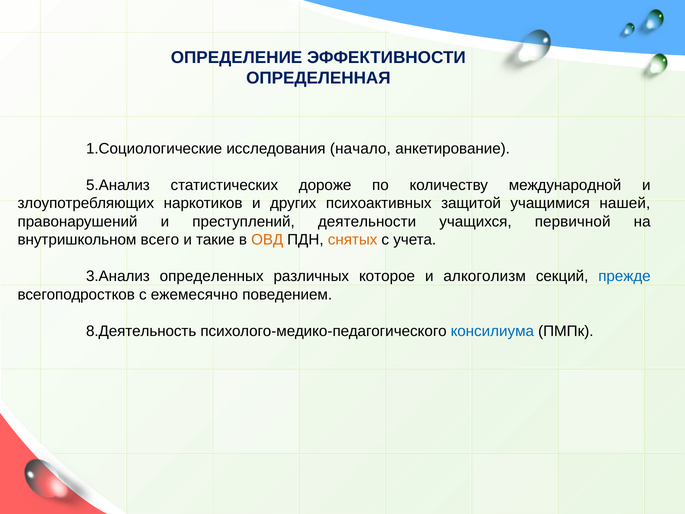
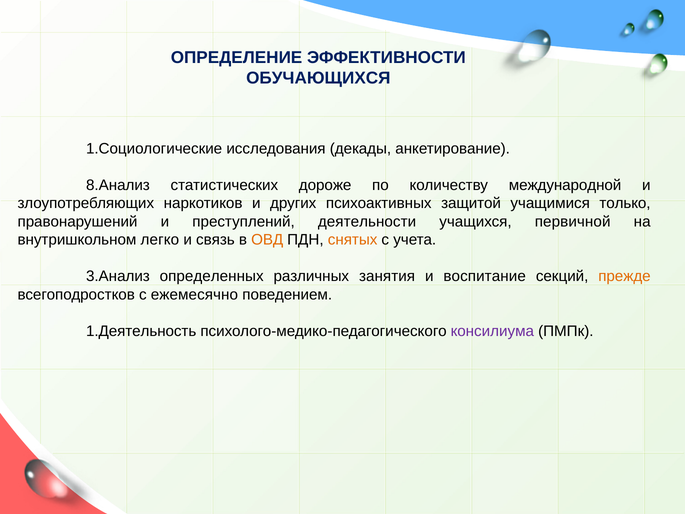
ОПРЕДЕЛЕННАЯ: ОПРЕДЕЛЕННАЯ -> ОБУЧАЮЩИХСЯ (318, 78)
начало: начало -> декады (360, 148)
5.Анализ: 5.Анализ -> 8.Анализ (118, 185)
нашей: нашей -> только (625, 203)
всего: всего -> легко (160, 240)
такие: такие -> связь (215, 240)
которое: которое -> занятия (387, 276)
алкоголизм: алкоголизм -> воспитание (485, 276)
прежде colour: blue -> orange (624, 276)
8.Деятельность: 8.Деятельность -> 1.Деятельность (141, 331)
консилиума colour: blue -> purple (492, 331)
